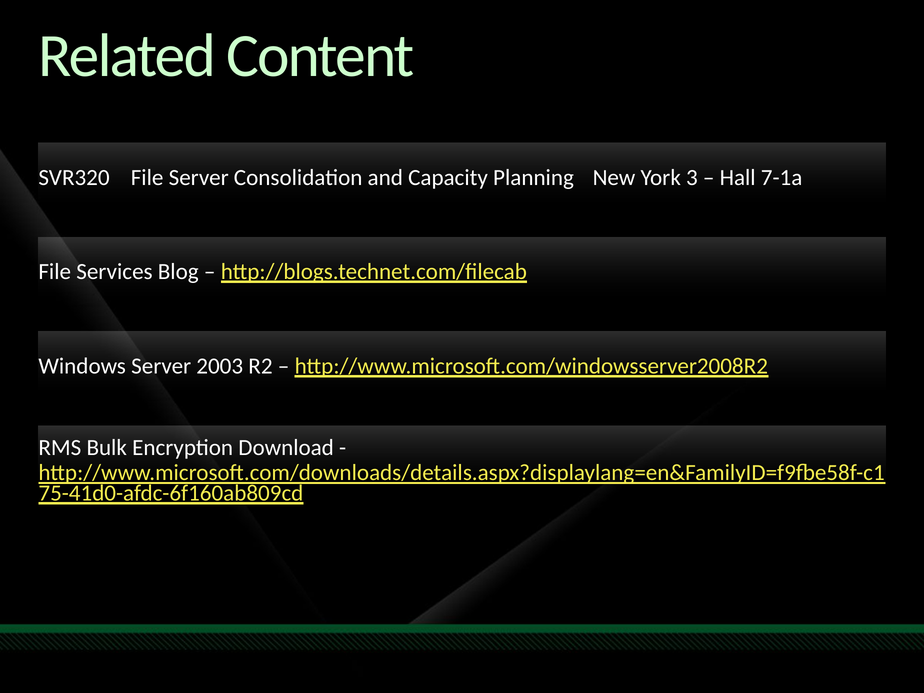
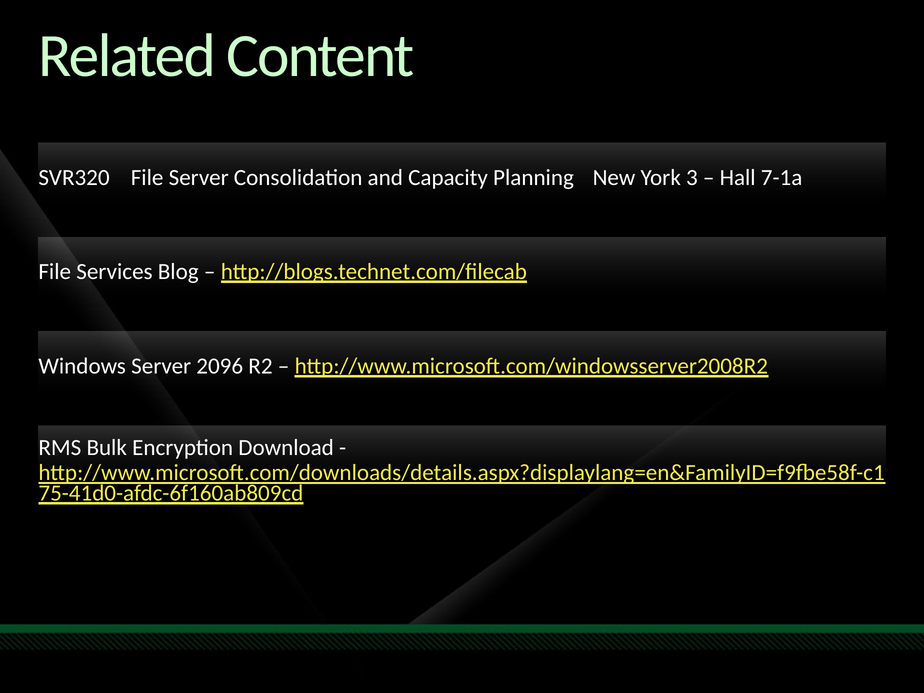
2003: 2003 -> 2096 (220, 366)
